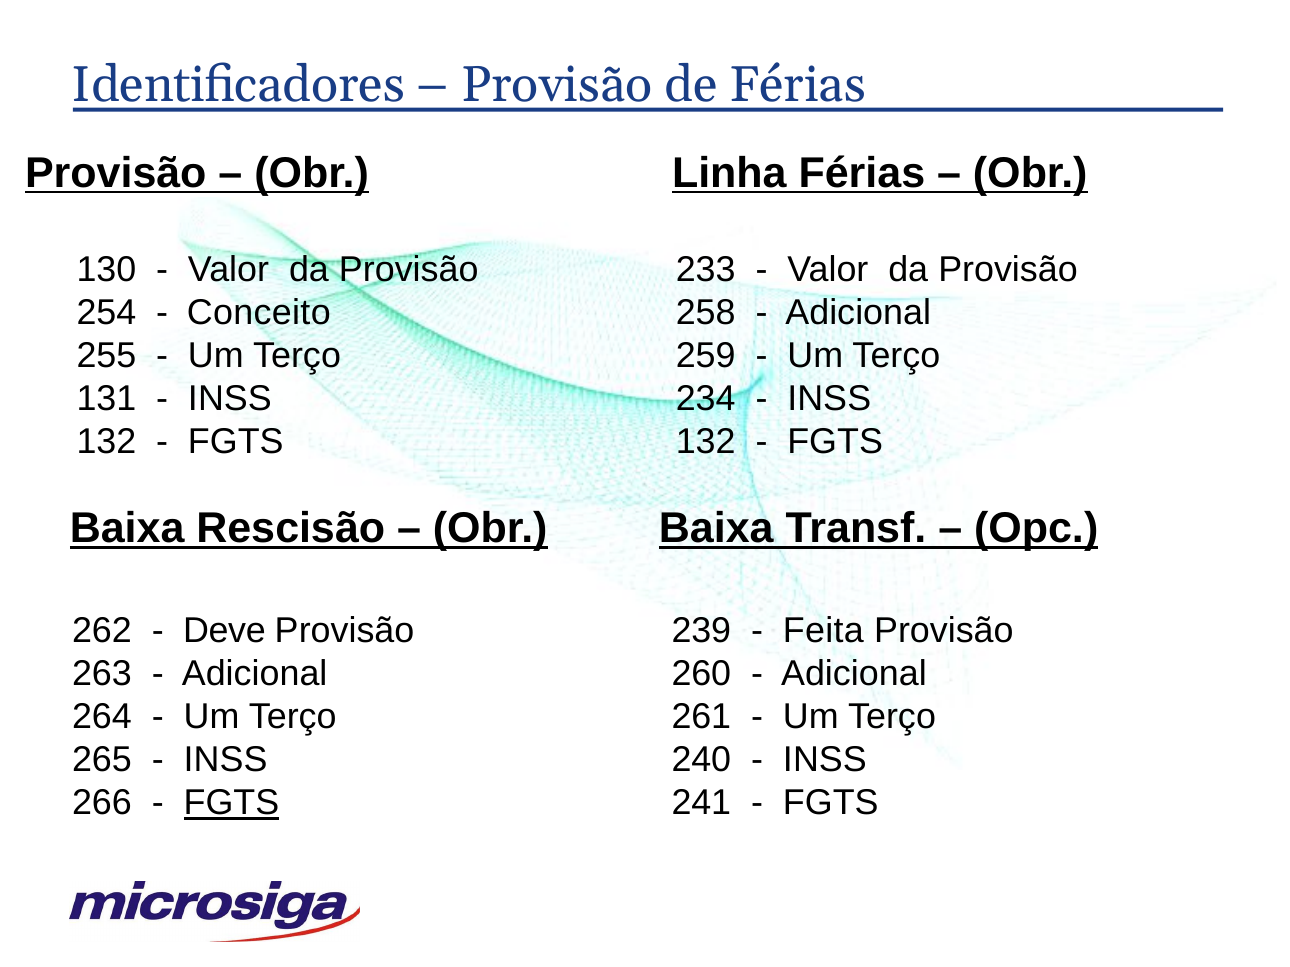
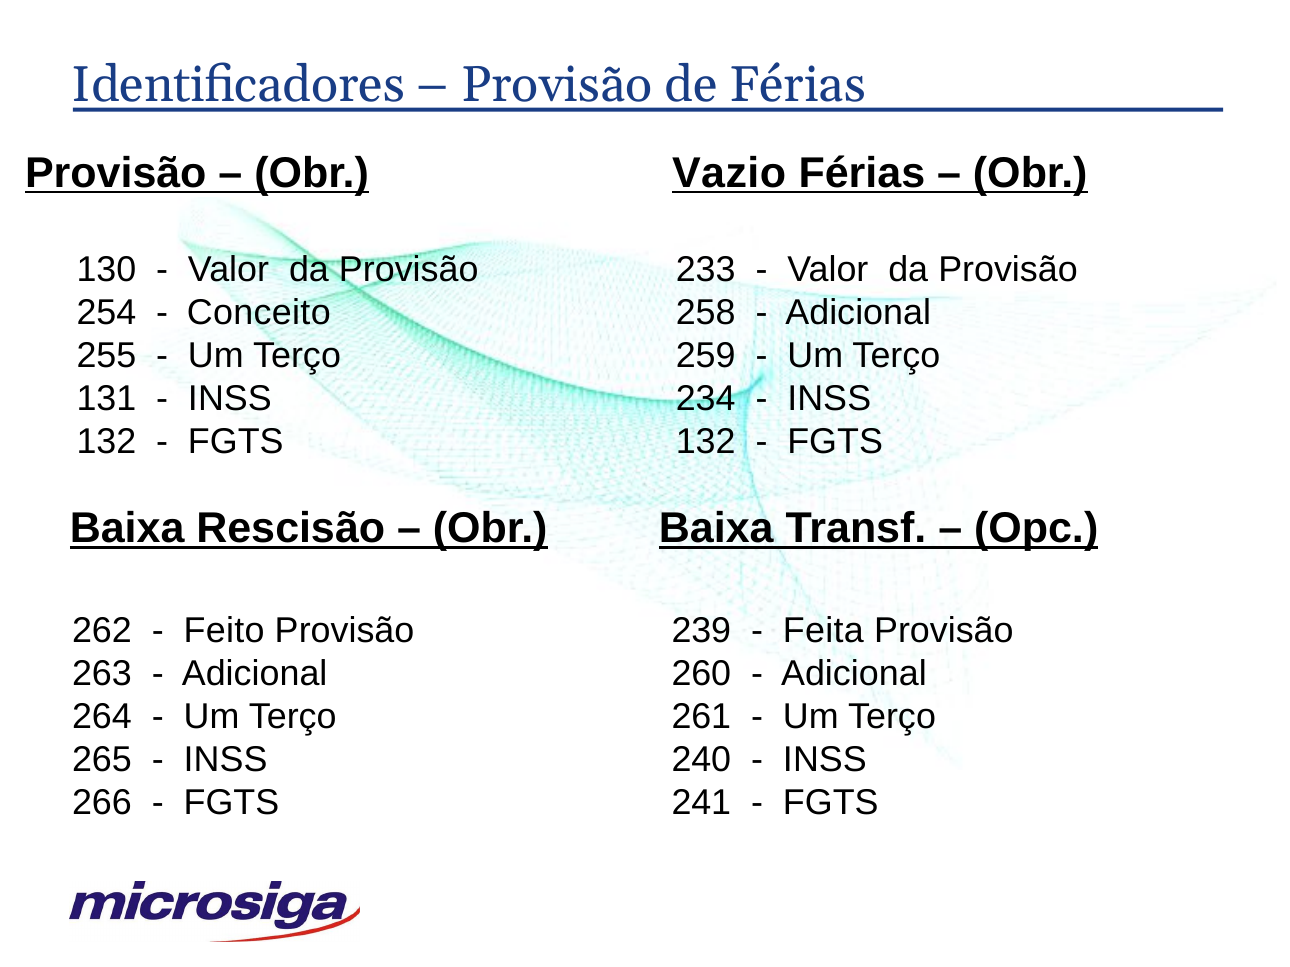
Linha: Linha -> Vazio (729, 174)
Deve: Deve -> Feito (224, 631)
FGTS underline: present -> none (231, 804)
